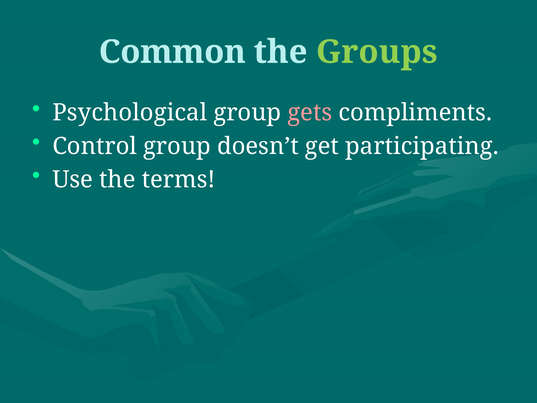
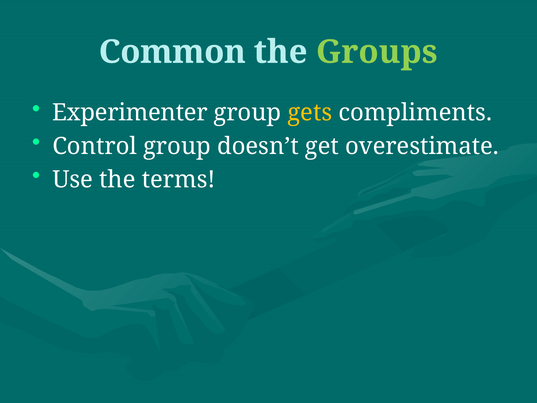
Psychological: Psychological -> Experimenter (130, 113)
gets colour: pink -> yellow (310, 113)
participating: participating -> overestimate (422, 146)
